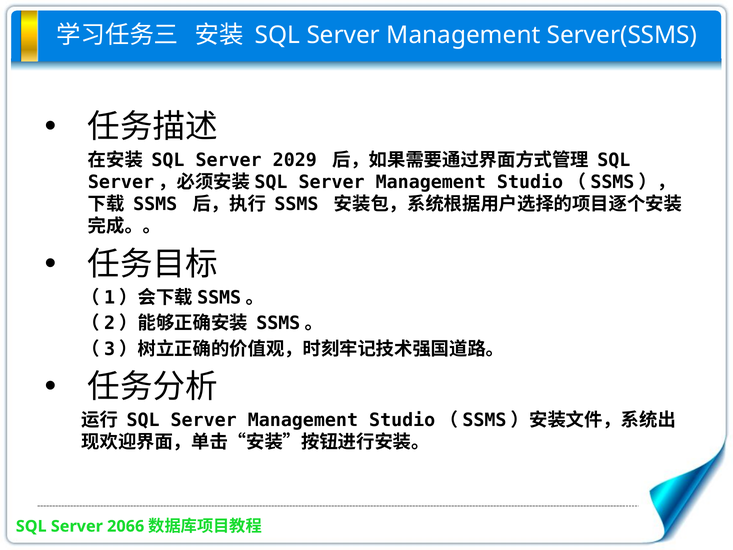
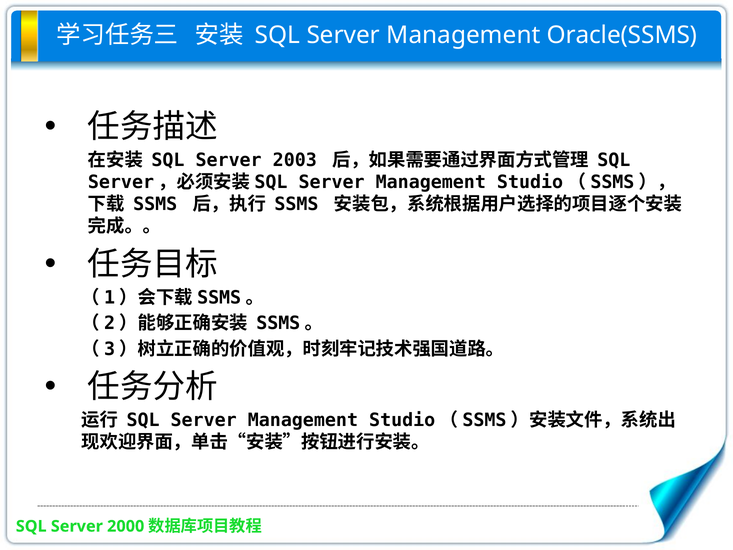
Server(SSMS: Server(SSMS -> Oracle(SSMS (622, 35)
2029: 2029 -> 2003 (295, 160)
2066: 2066 -> 2000 (126, 526)
